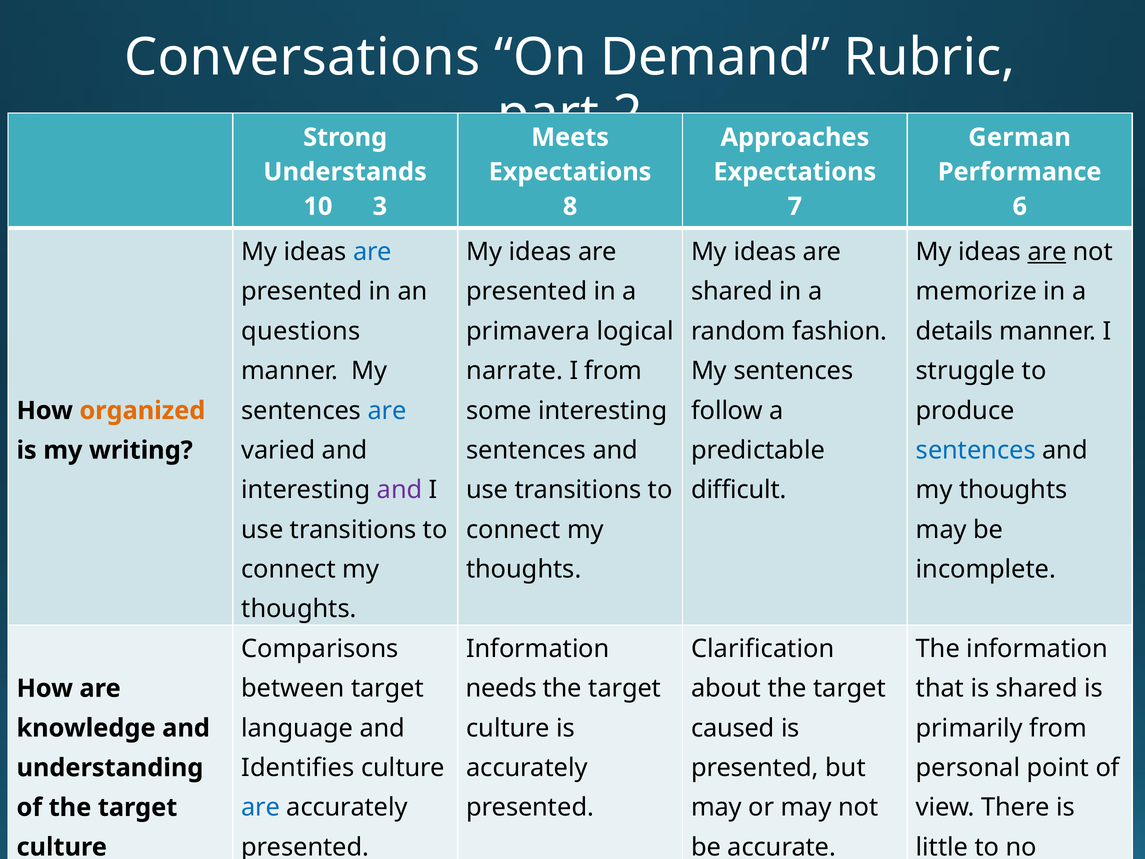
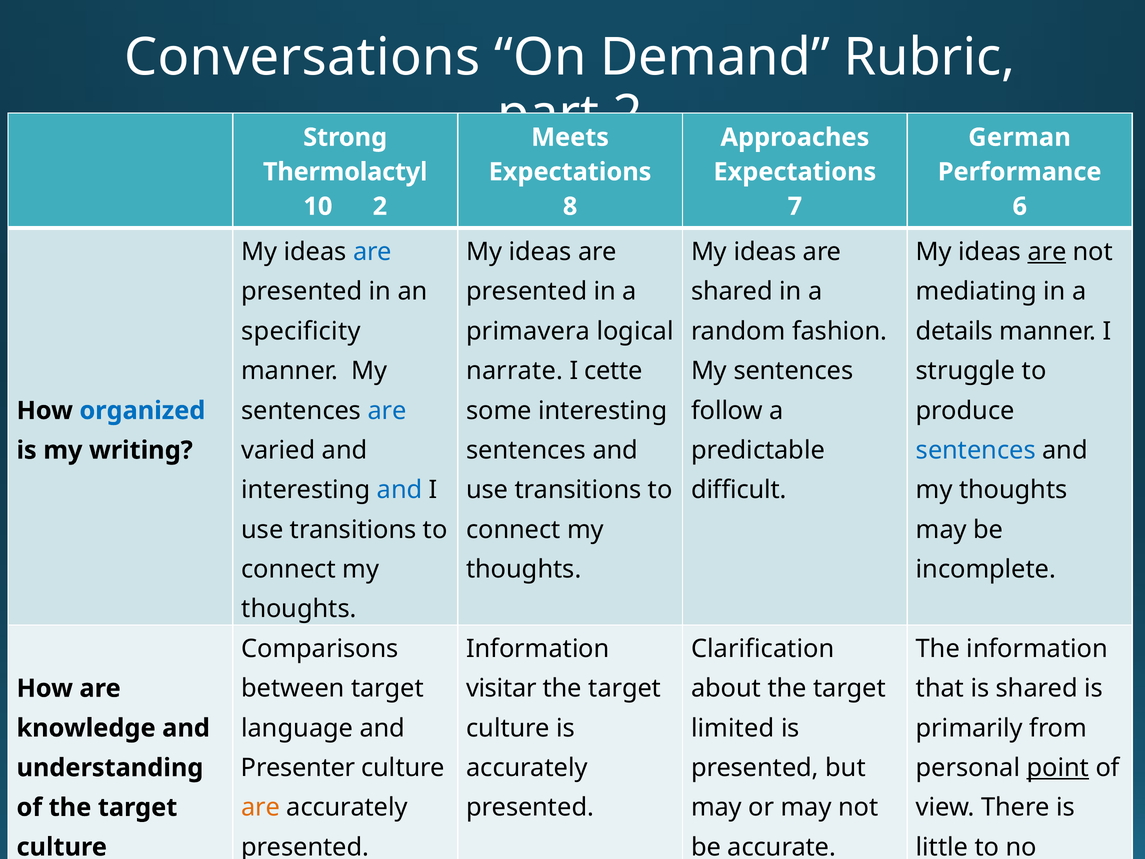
Understands: Understands -> Thermolactyl (345, 172)
3: 3 -> 2 (380, 206)
memorize: memorize -> mediating (976, 292)
questions: questions -> specificity (301, 331)
I from: from -> cette (613, 371)
organized colour: orange -> blue (142, 411)
and colour: purple -> blue (400, 490)
needs: needs -> visitar (501, 688)
caused: caused -> limited (733, 728)
Identifies: Identifies -> Presenter (298, 768)
point underline: none -> present (1058, 768)
are colour: blue -> orange (261, 807)
